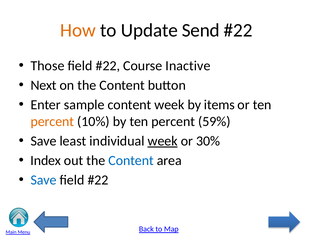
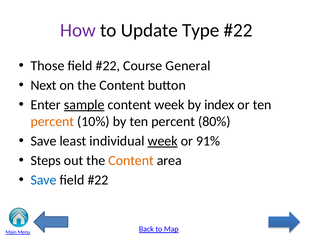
How colour: orange -> purple (78, 30)
Send: Send -> Type (201, 30)
Inactive: Inactive -> General (188, 66)
sample underline: none -> present (84, 105)
items: items -> index (219, 105)
59%: 59% -> 80% (214, 121)
30%: 30% -> 91% (208, 141)
Index: Index -> Steps (46, 160)
Content colour: blue -> orange (131, 160)
